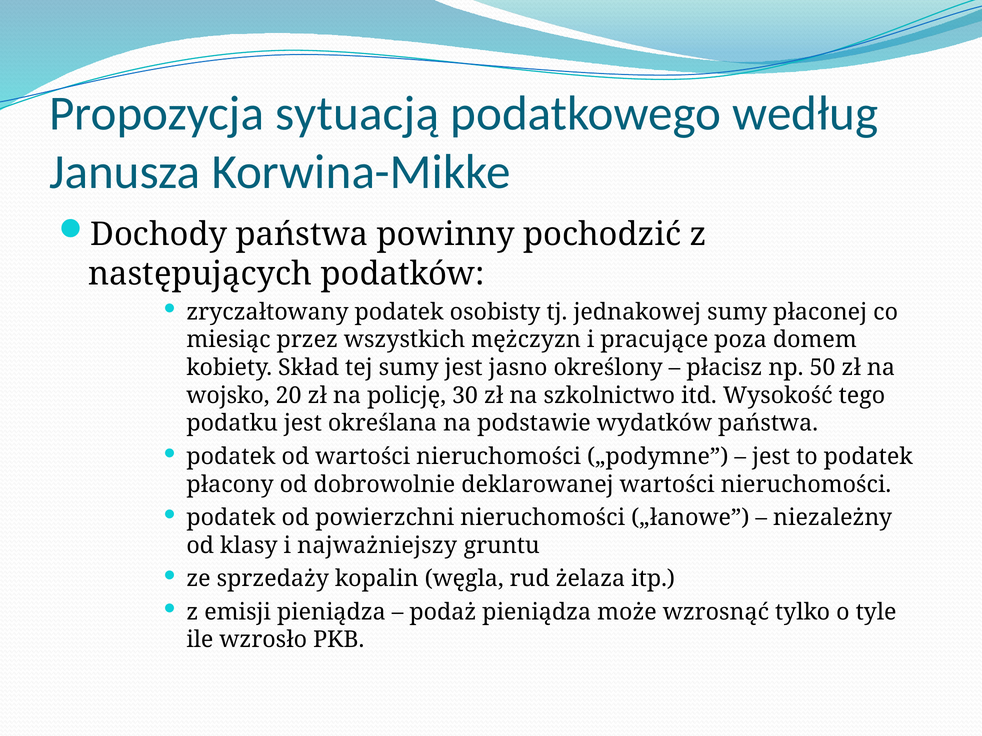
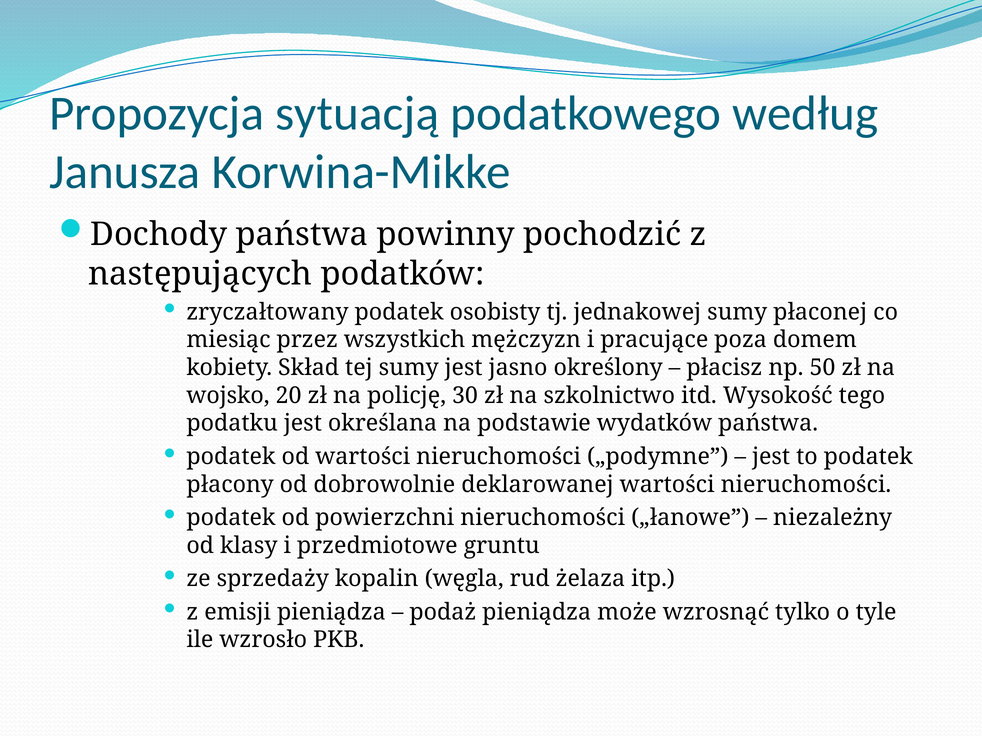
najważniejszy: najważniejszy -> przedmiotowe (377, 546)
